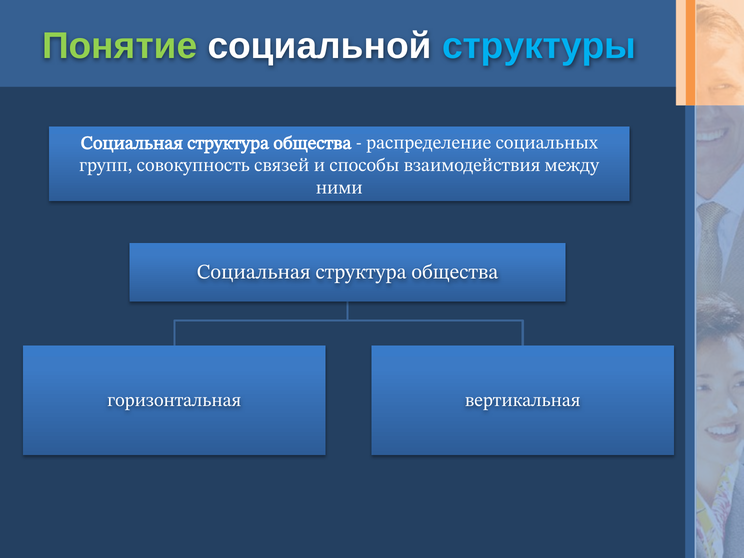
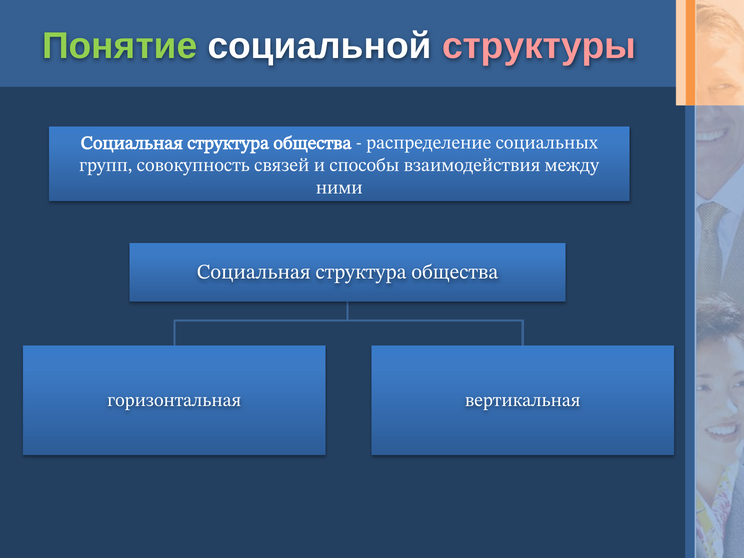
структуры colour: light blue -> pink (539, 46)
